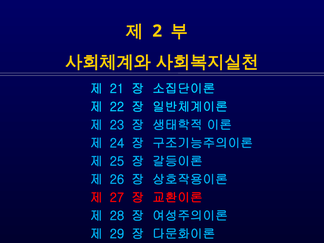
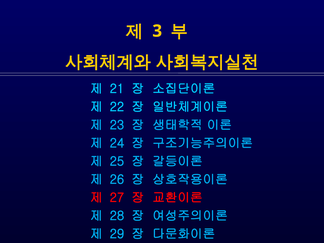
2: 2 -> 3 (157, 31)
